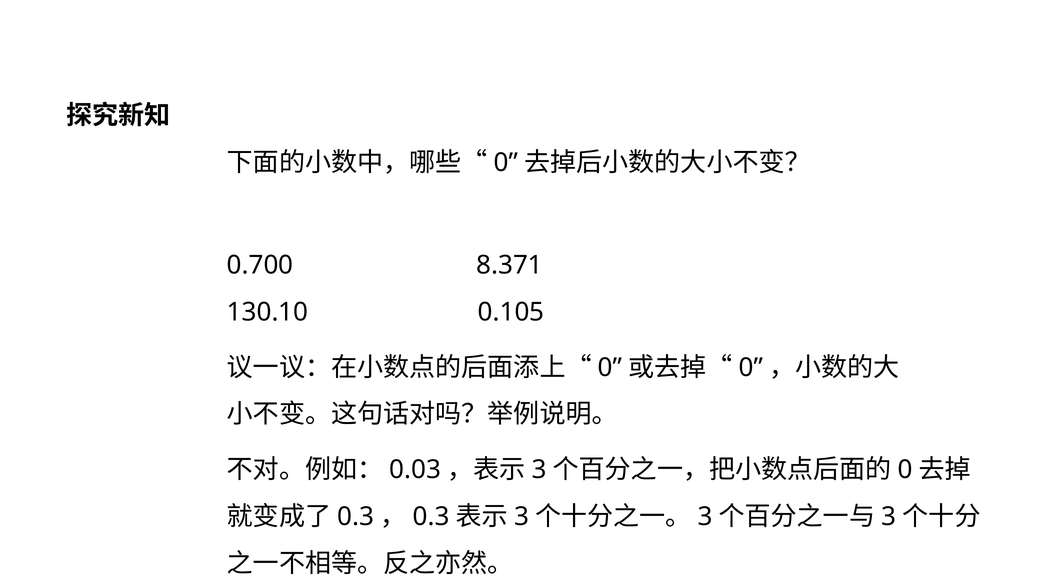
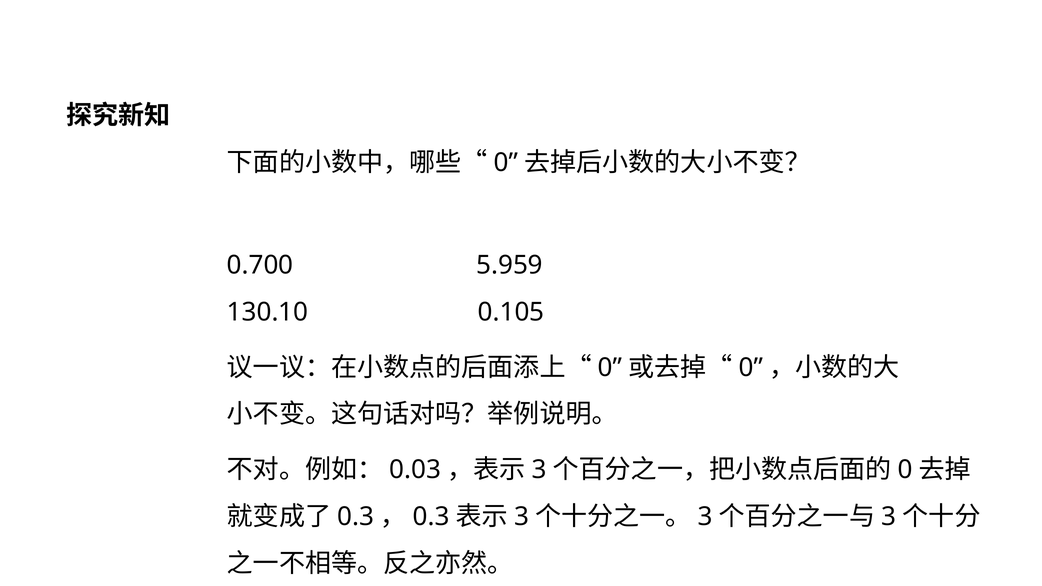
8.371: 8.371 -> 5.959 (510, 265)
